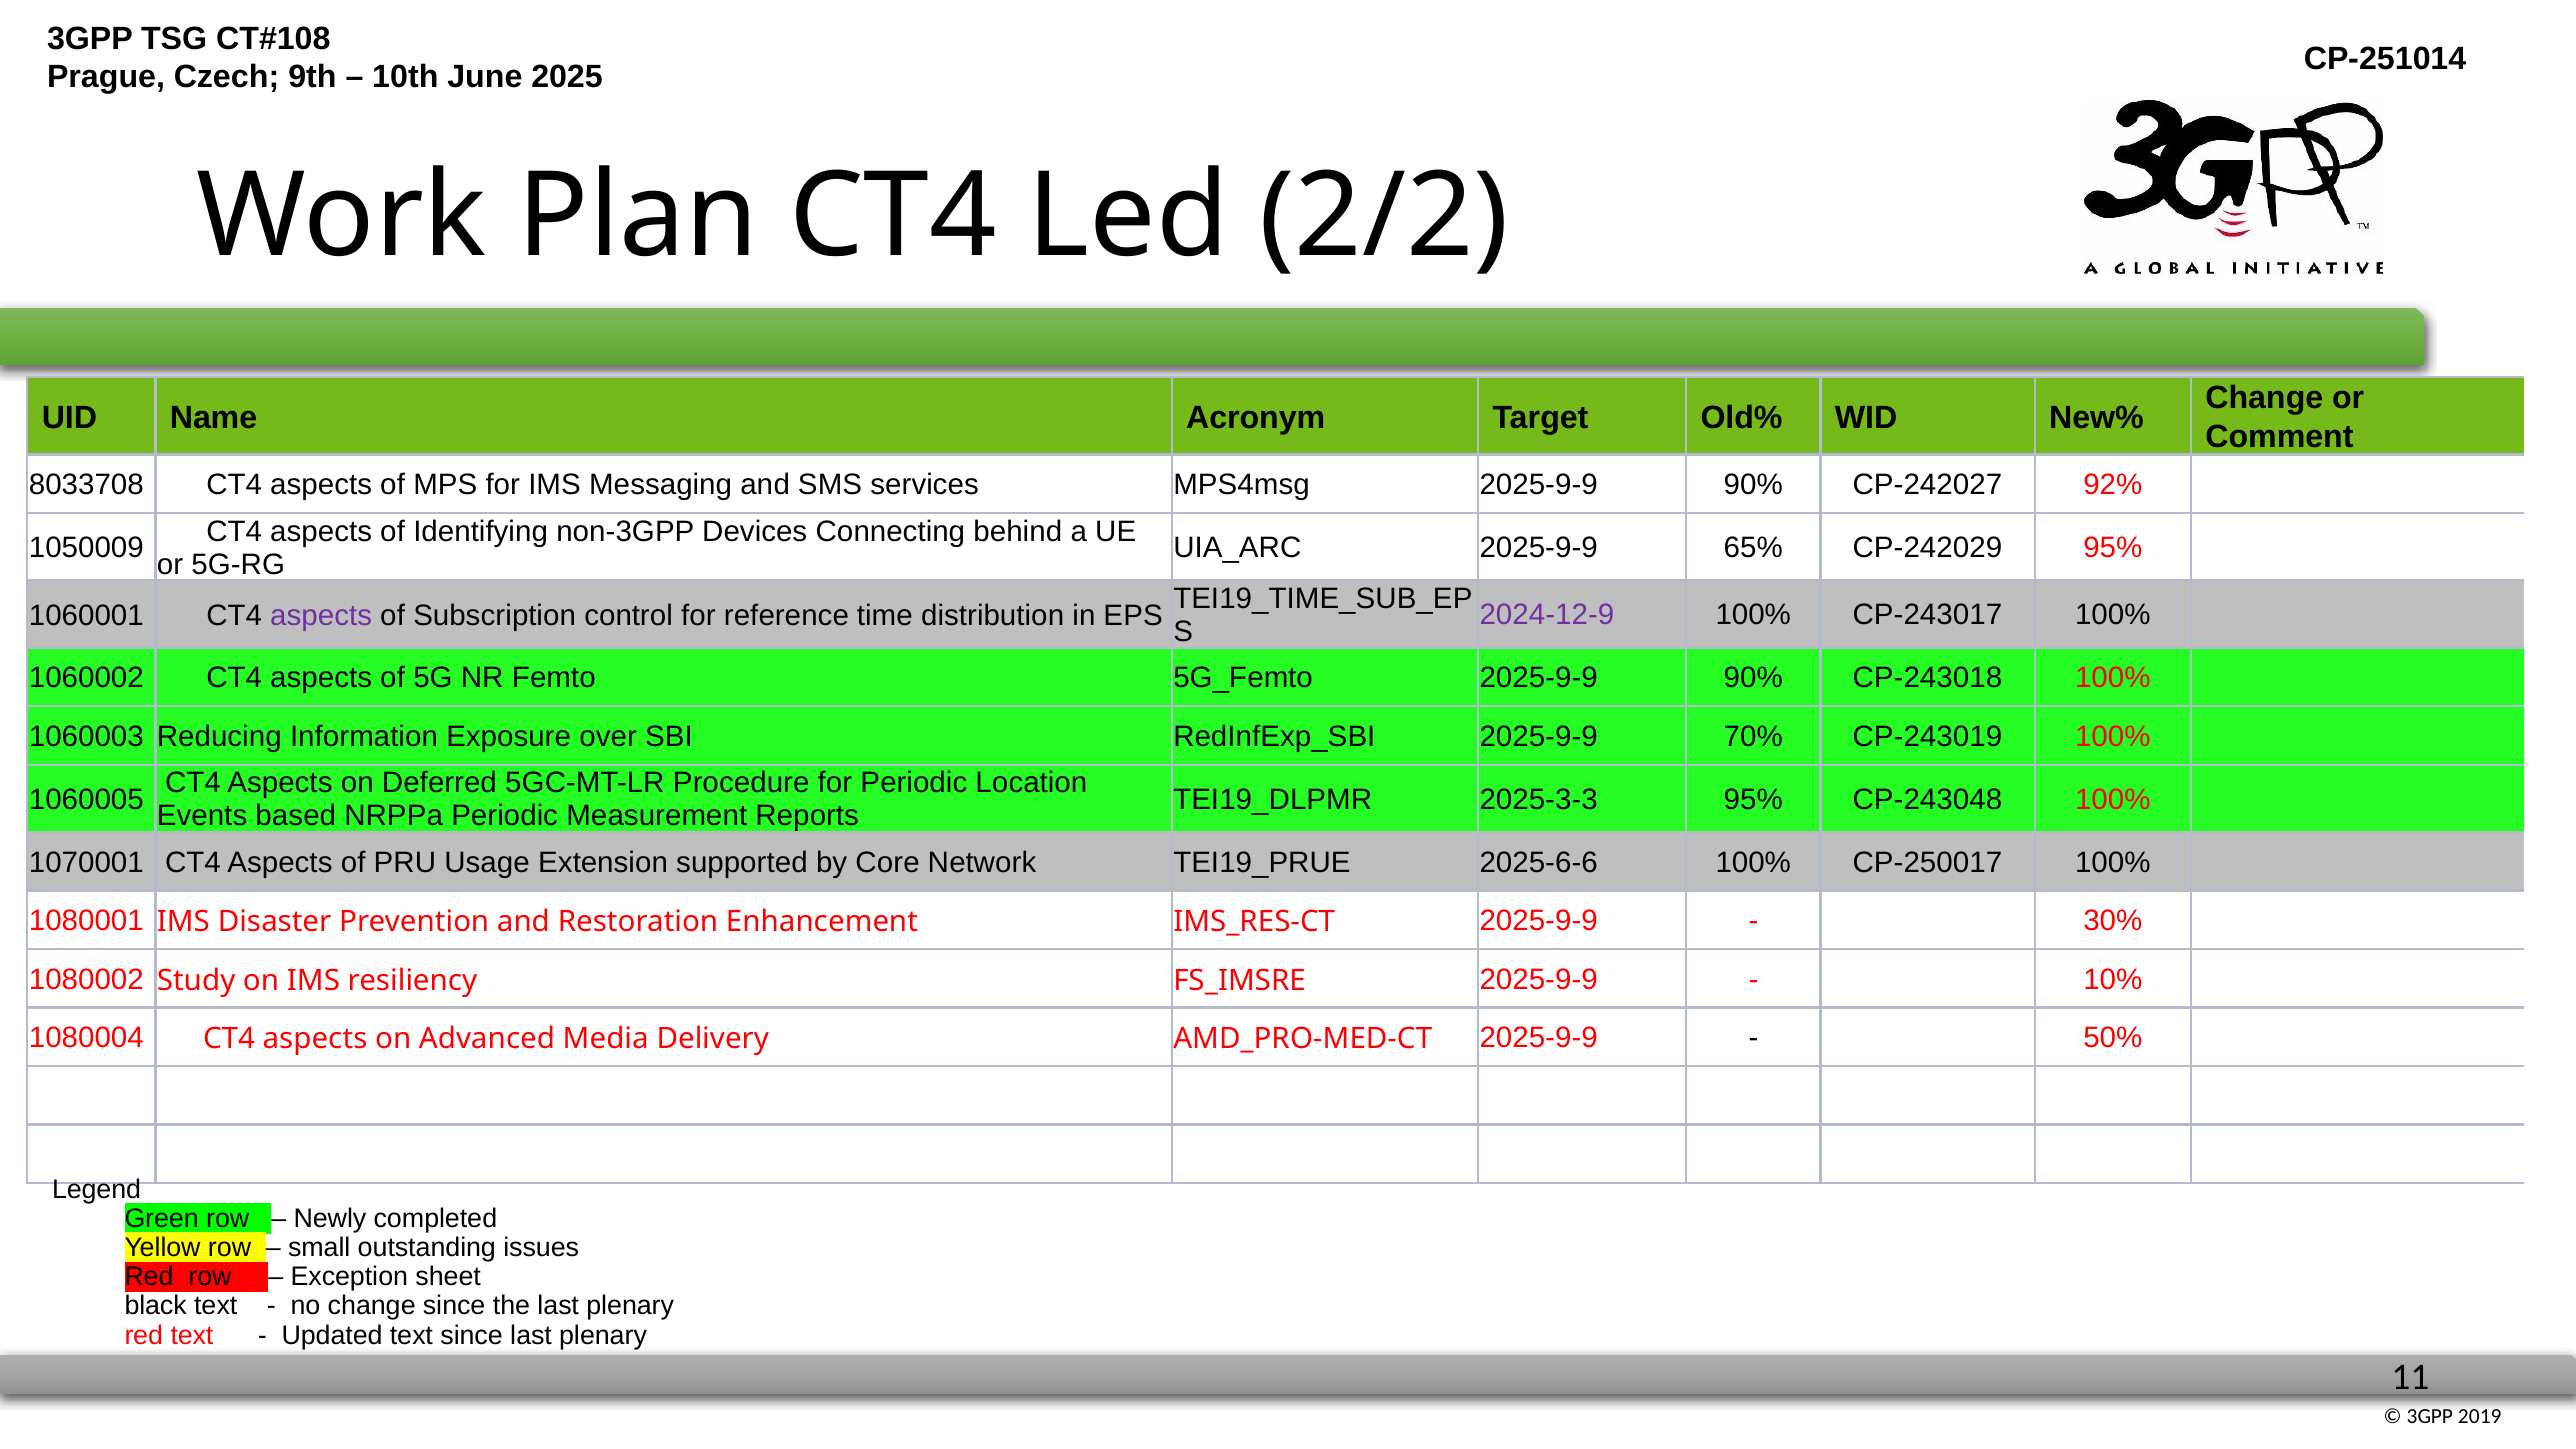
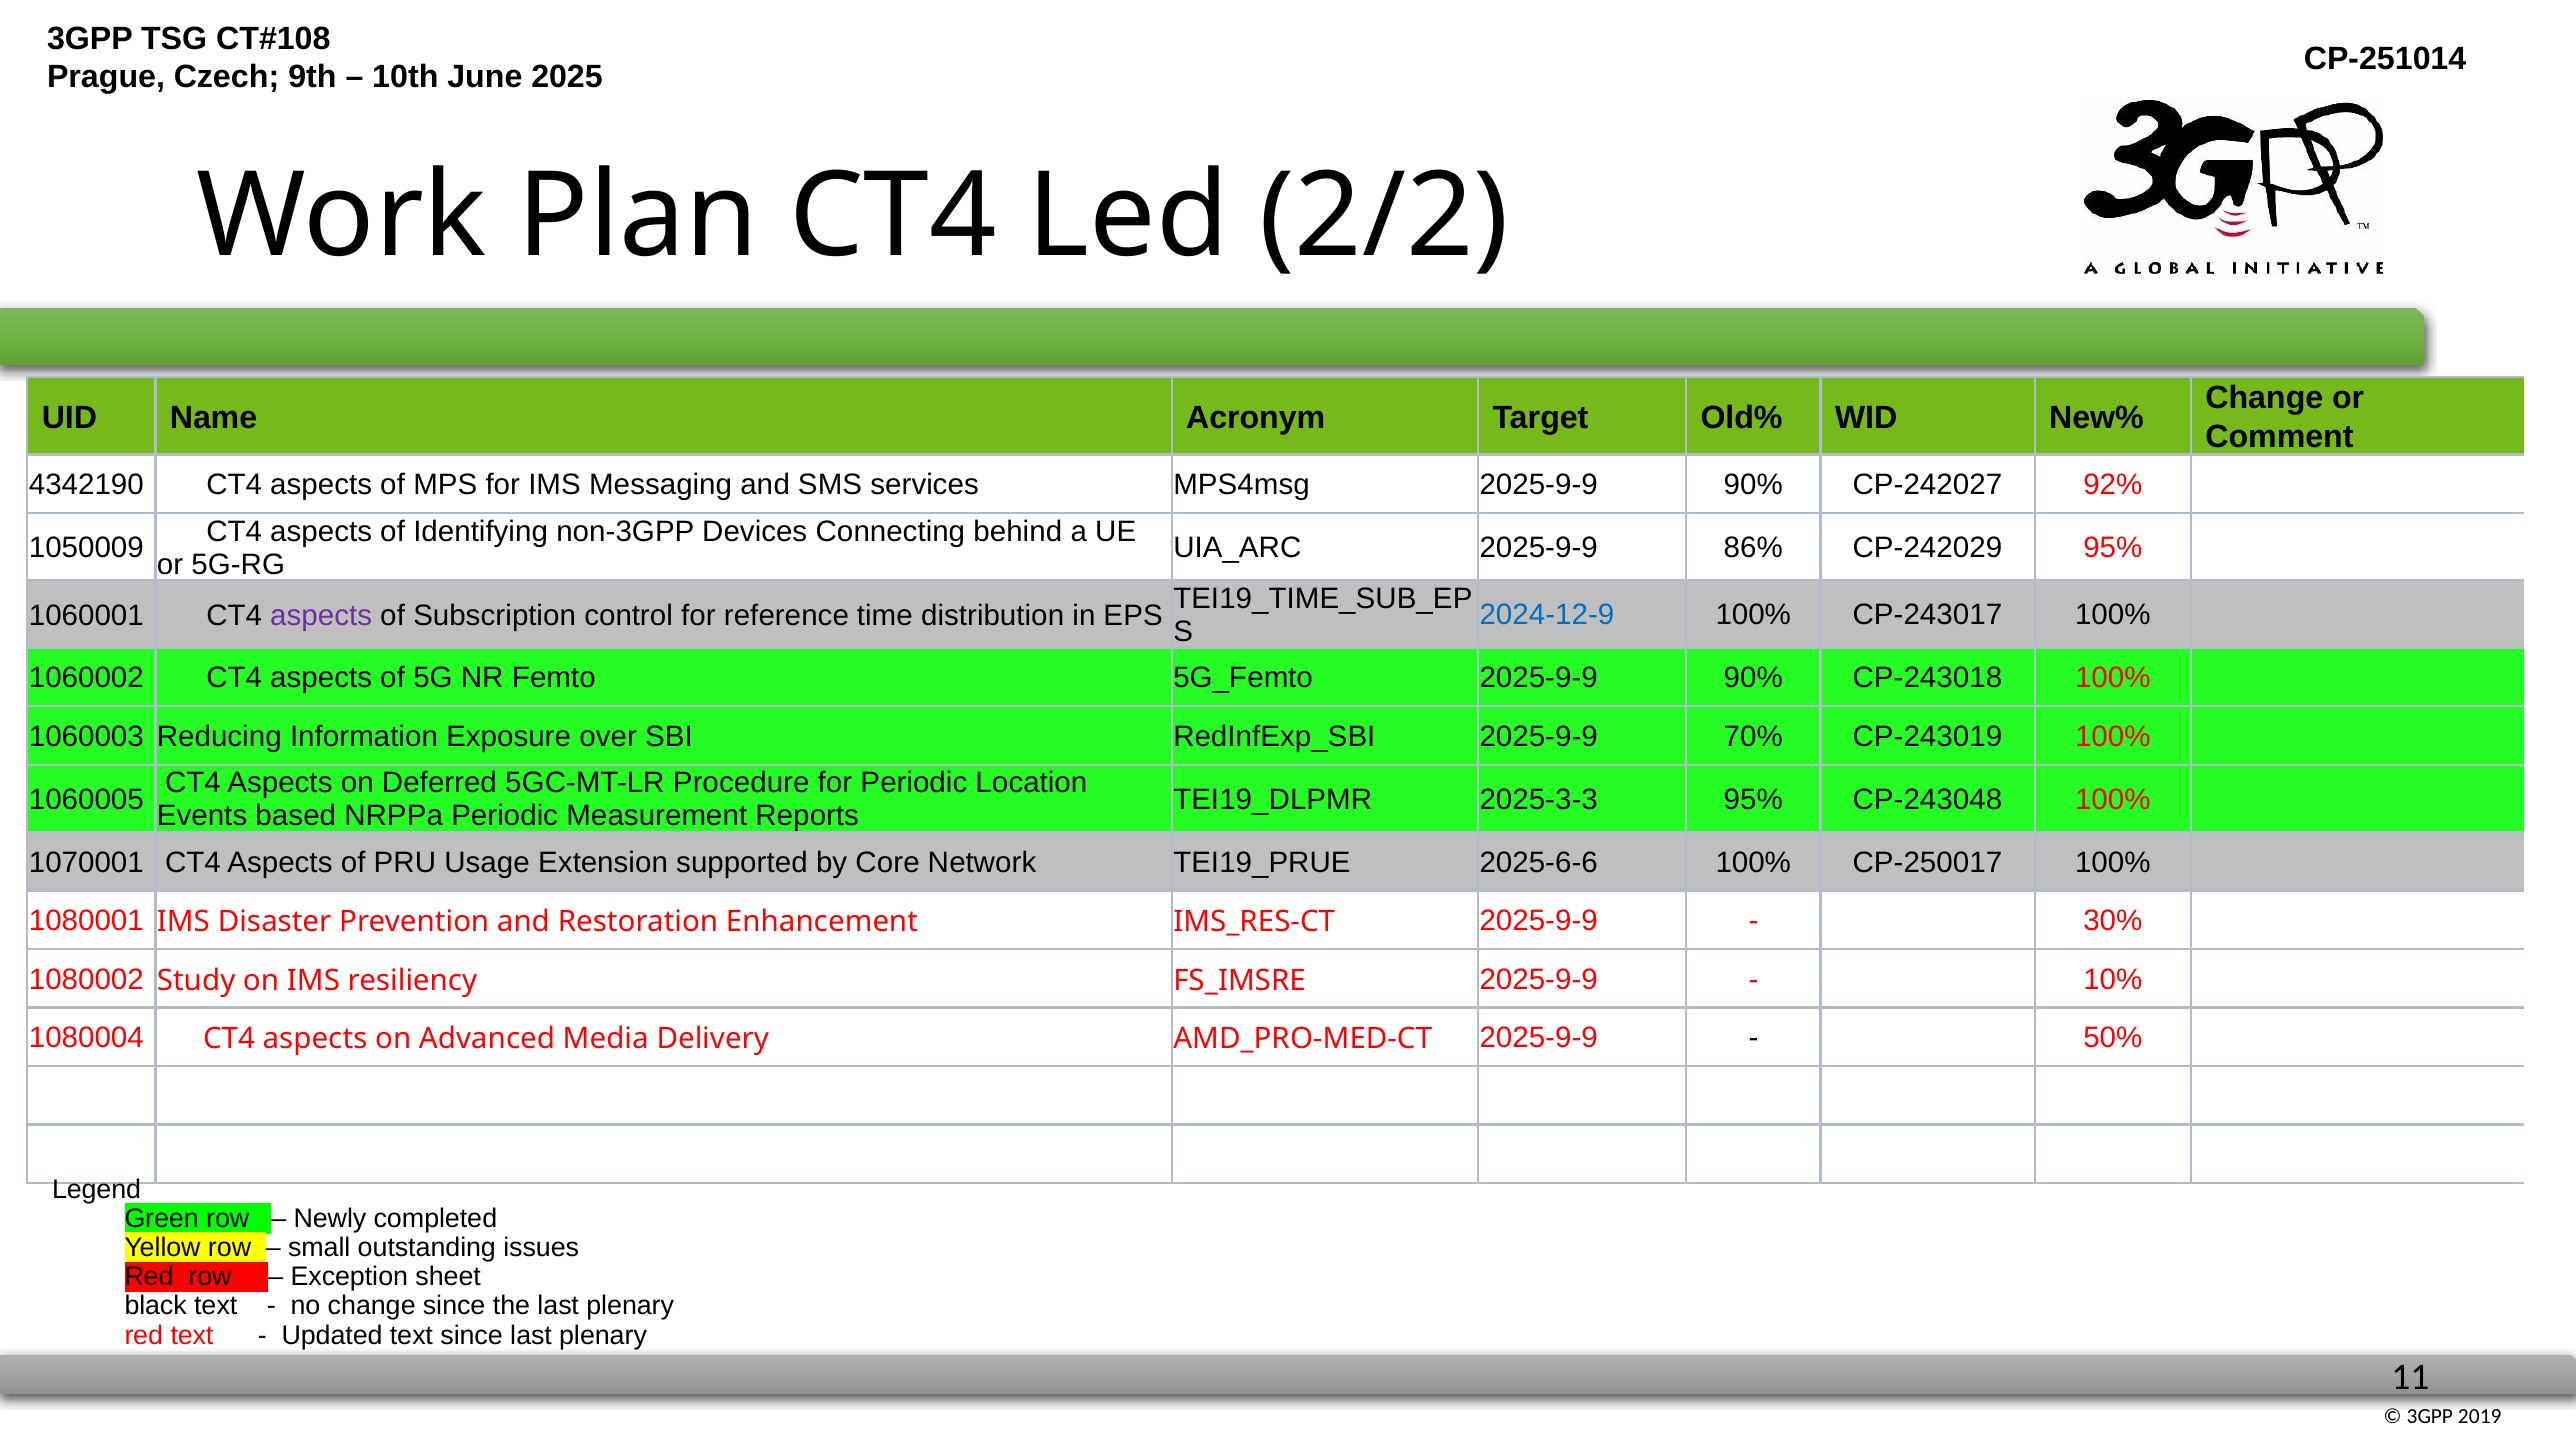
8033708: 8033708 -> 4342190 (86, 485)
65%: 65% -> 86% (1753, 548)
2024-12-9 colour: purple -> blue (1547, 615)
